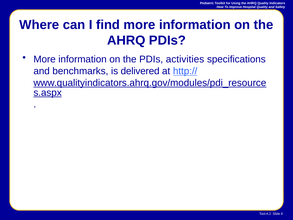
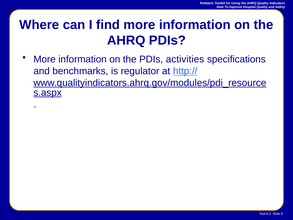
delivered: delivered -> regulator (140, 71)
